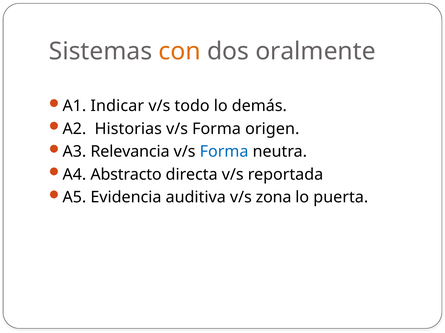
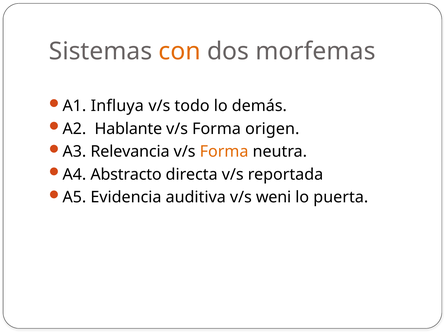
oralmente: oralmente -> morfemas (315, 51)
Indicar: Indicar -> Influya (117, 106)
Historias: Historias -> Hablante (128, 129)
Forma colour: blue -> orange (224, 152)
zona: zona -> weni (274, 198)
